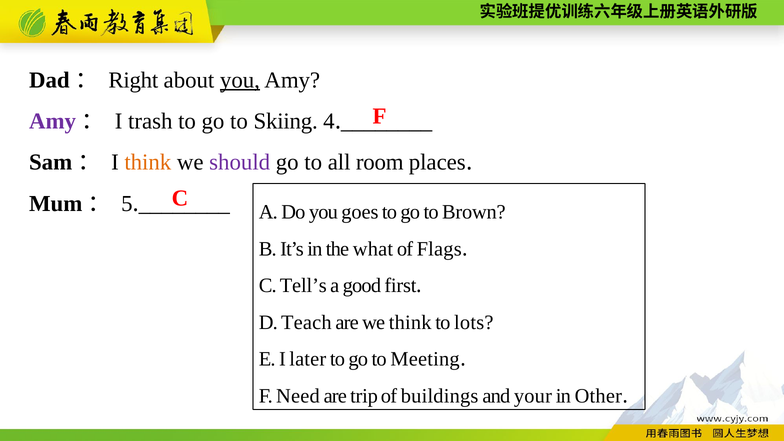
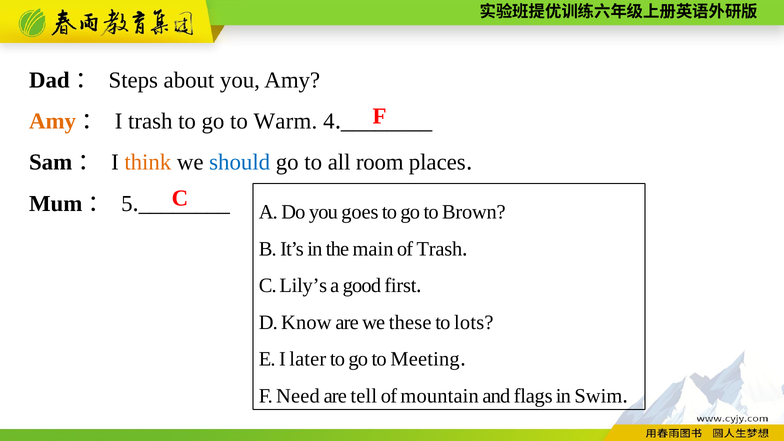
Right: Right -> Steps (133, 80)
you underline: present -> none (240, 80)
Amy colour: purple -> orange (53, 121)
Skiing: Skiing -> Warm (285, 121)
should colour: purple -> blue (240, 162)
what: what -> main (373, 249)
of Flags: Flags -> Trash (439, 249)
Tell’s: Tell’s -> Lily’s (303, 286)
Teach: Teach -> Know (306, 323)
we think: think -> these (410, 323)
trip: trip -> tell (364, 396)
buildings: buildings -> mountain (440, 396)
your: your -> flags (533, 396)
Other: Other -> Swim (598, 396)
